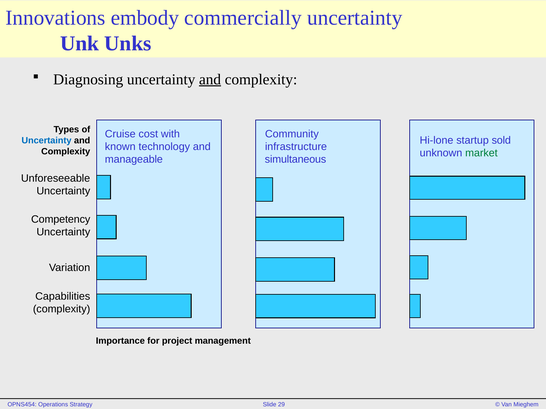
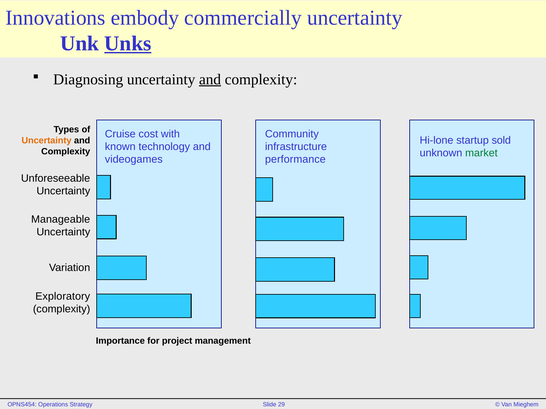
Unks underline: none -> present (128, 44)
Uncertainty colour: blue -> orange (47, 141)
manageable: manageable -> videogames (134, 160)
simultaneous: simultaneous -> performance (295, 160)
Competency: Competency -> Manageable (61, 220)
Capabilities: Capabilities -> Exploratory (63, 297)
